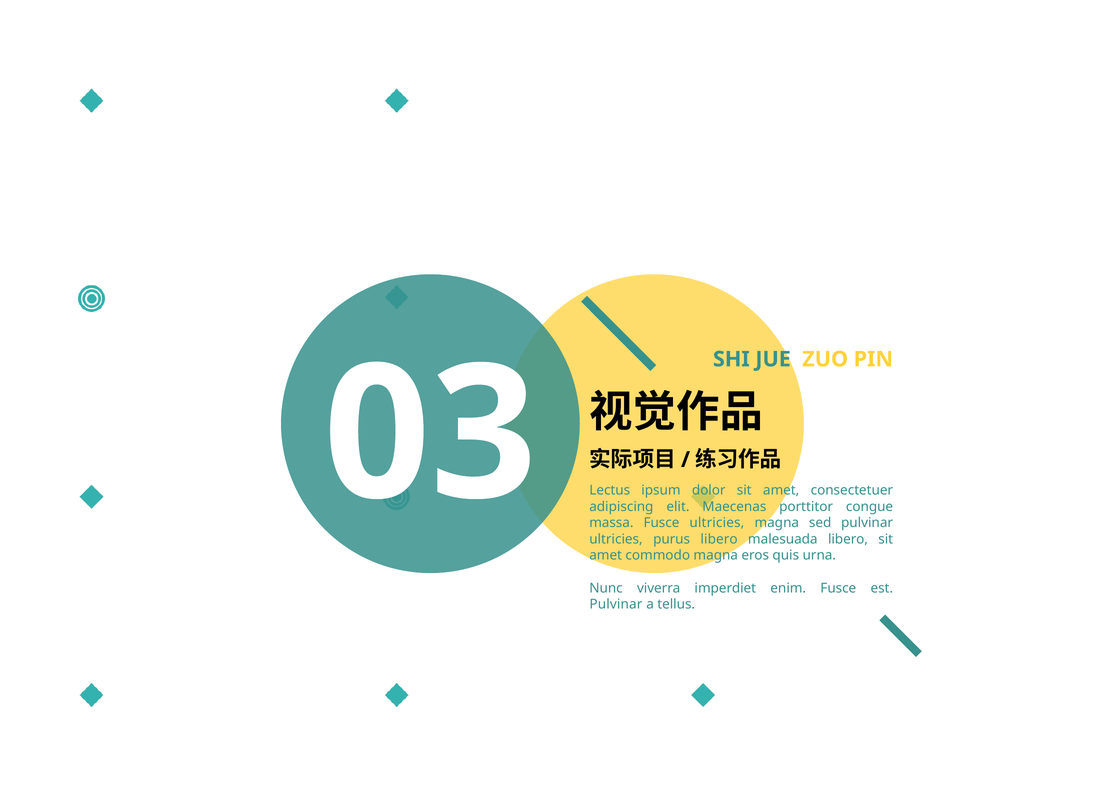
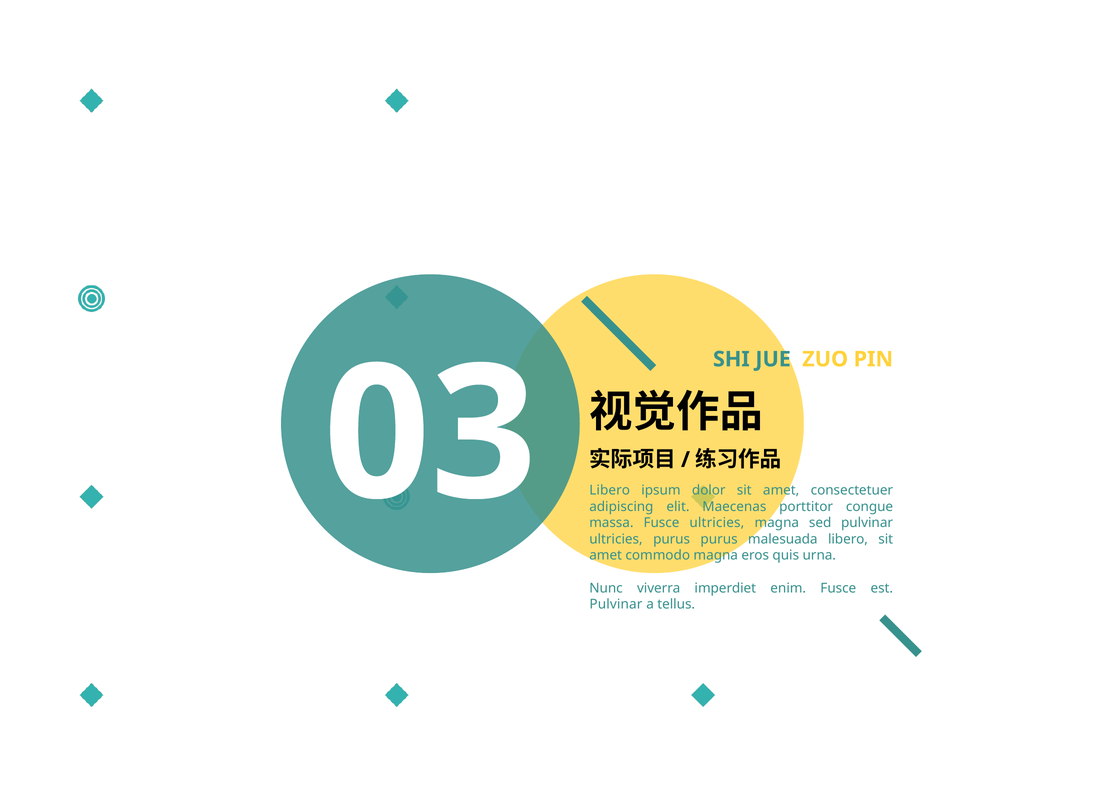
Lectus: Lectus -> Libero (610, 490)
purus libero: libero -> purus (719, 539)
